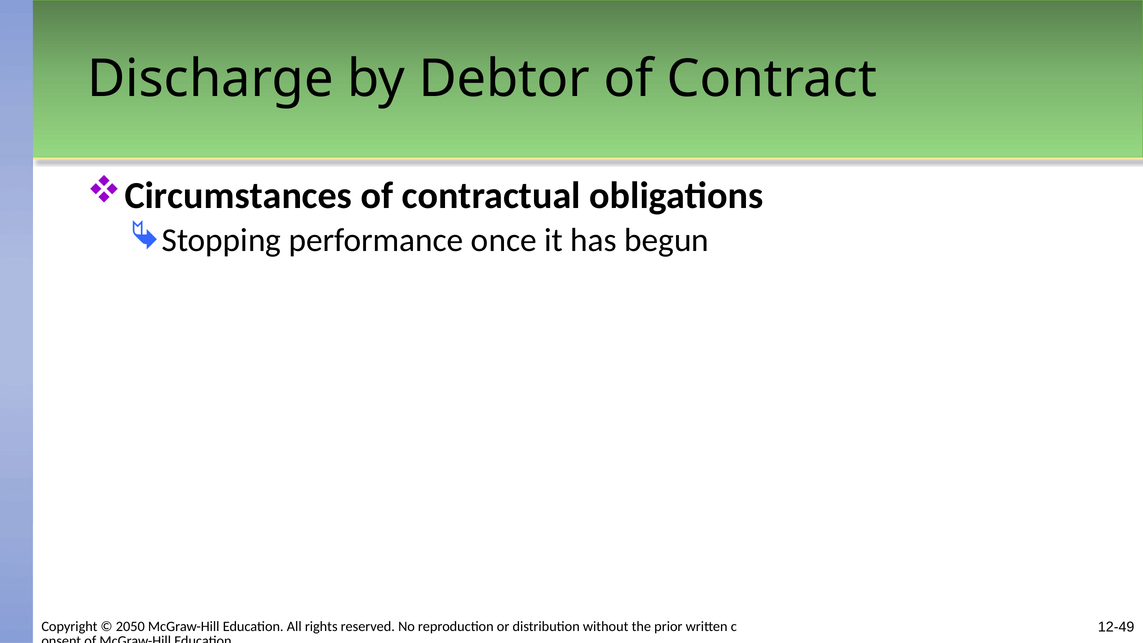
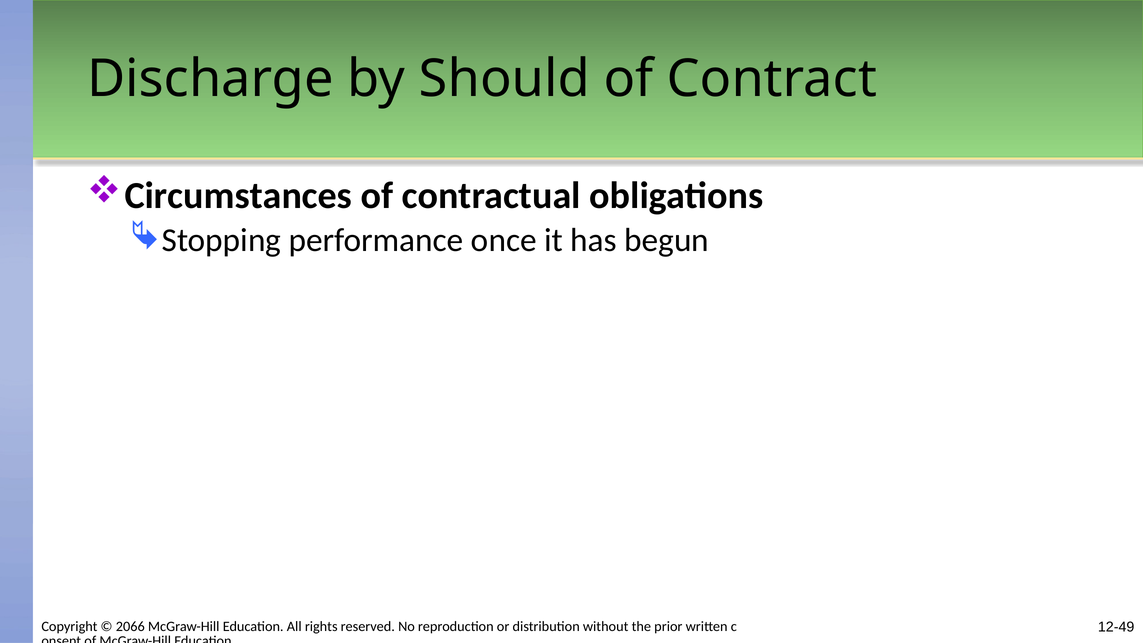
Debtor: Debtor -> Should (504, 79)
2050: 2050 -> 2066 (130, 627)
